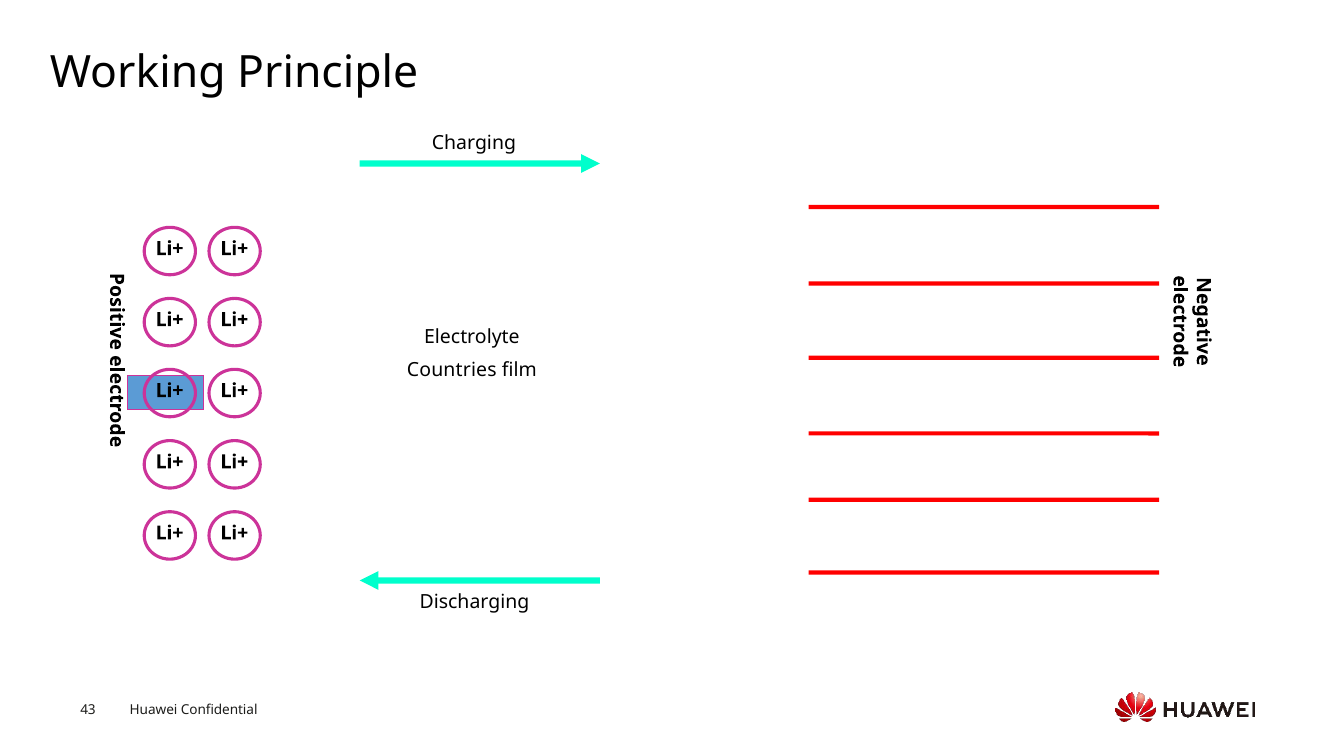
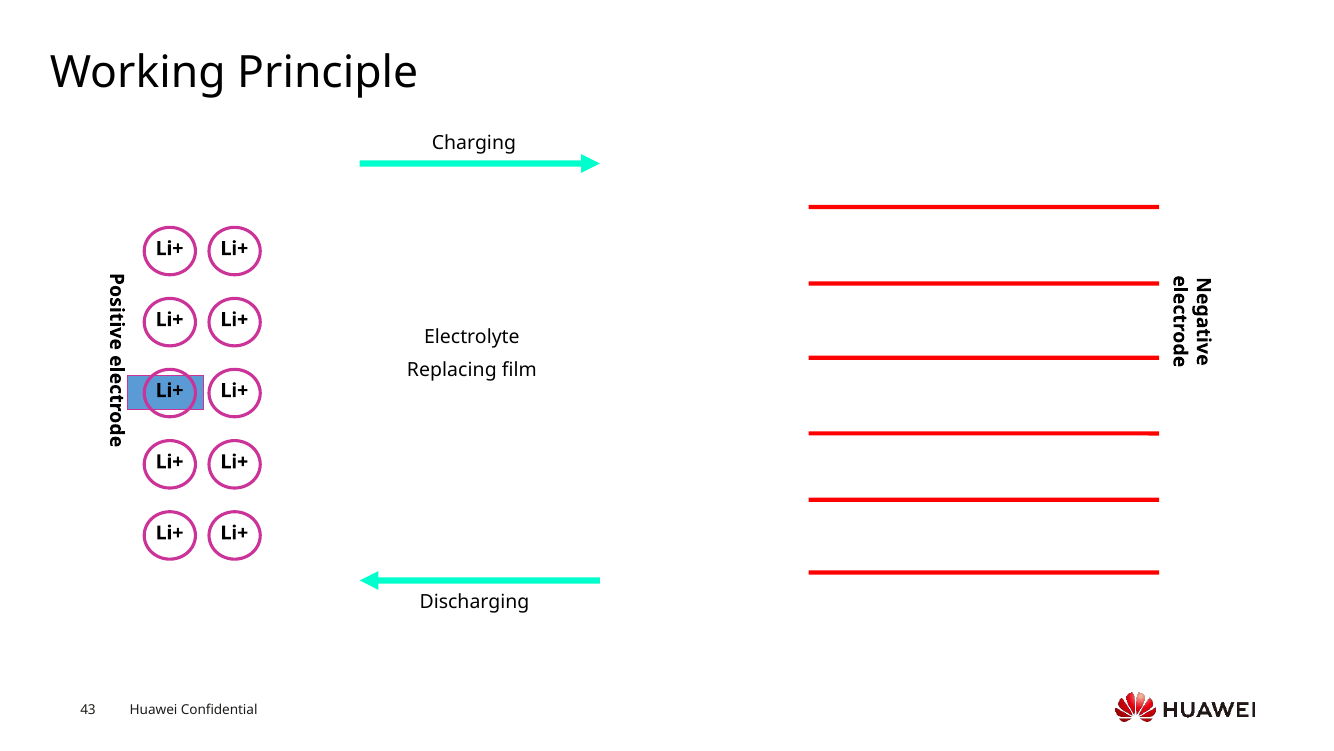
Countries: Countries -> Replacing (452, 370)
